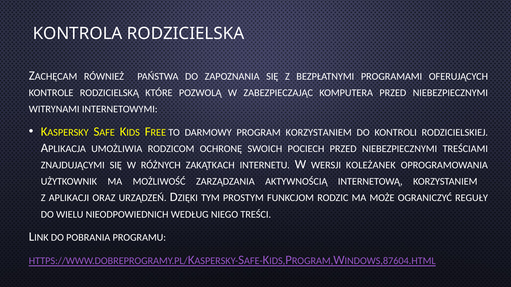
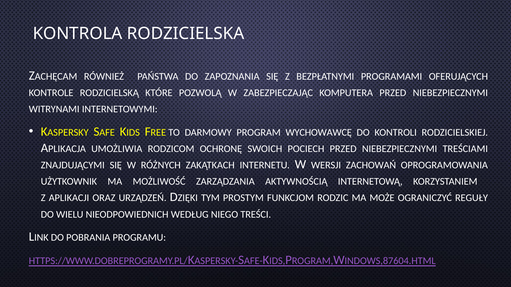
PROGRAM KORZYSTANIEM: KORZYSTANIEM -> WYCHOWAWCĘ (319, 133)
KOLEŻANEK: KOLEŻANEK -> ZACHOWAŃ (371, 165)
